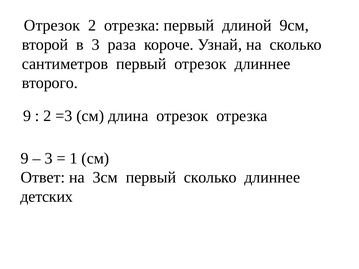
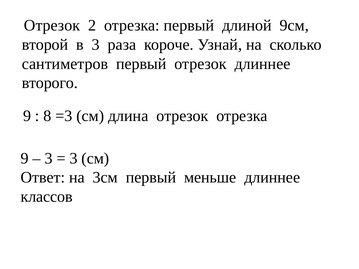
2: 2 -> 8 (47, 116)
1: 1 -> 3 (74, 158)
первый сколько: сколько -> меньше (210, 178)
детских: детских -> классов (47, 197)
